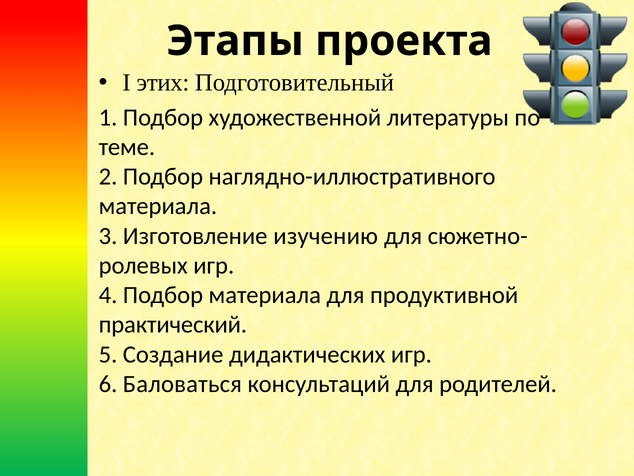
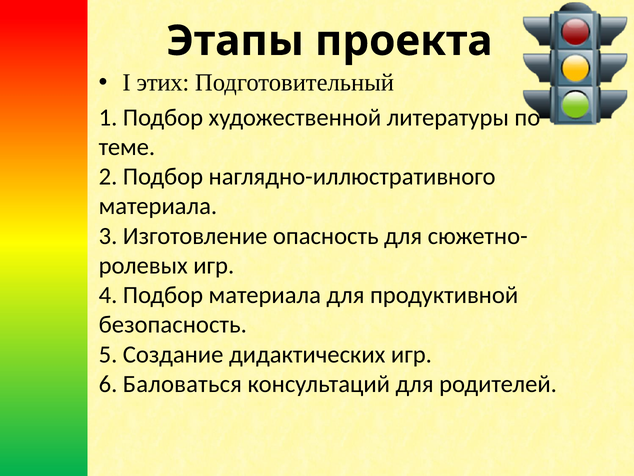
изучению: изучению -> опасность (326, 236)
практический: практический -> безопасность (173, 324)
